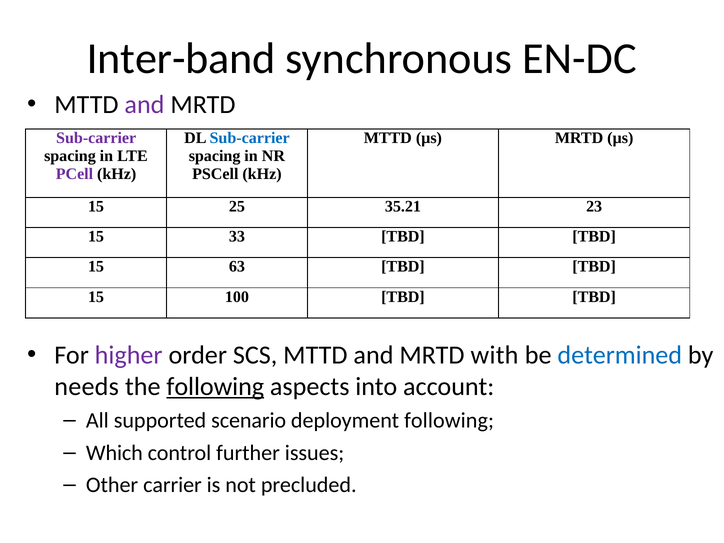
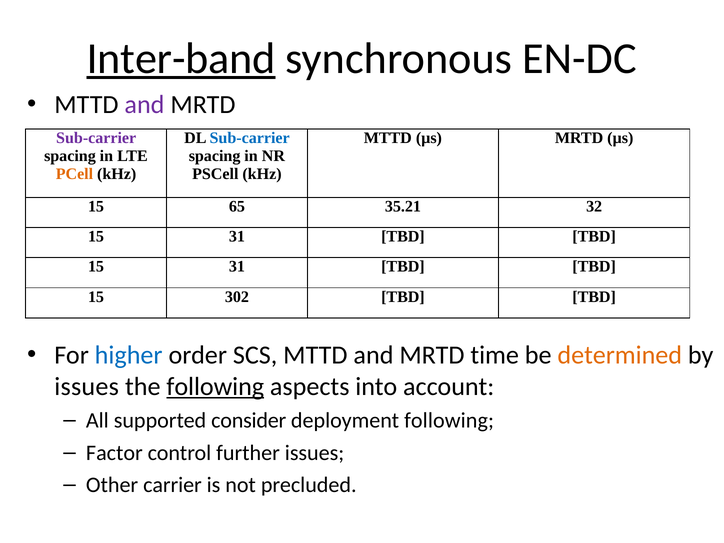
Inter-band underline: none -> present (181, 58)
PCell colour: purple -> orange (74, 174)
25: 25 -> 65 (237, 206)
23: 23 -> 32 (594, 206)
33: 33 -> 31 (237, 237)
63: 63 -> 31 (237, 267)
100: 100 -> 302 (237, 297)
higher colour: purple -> blue (129, 355)
with: with -> time (495, 355)
determined colour: blue -> orange (620, 355)
needs: needs -> issues (87, 386)
scenario: scenario -> consider (249, 421)
Which: Which -> Factor (114, 453)
